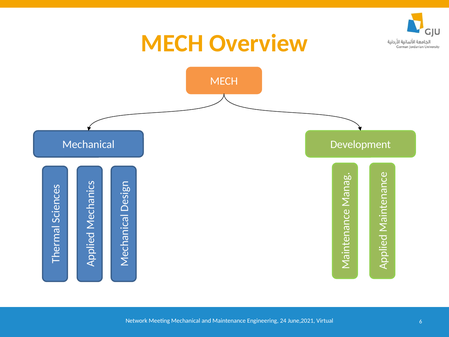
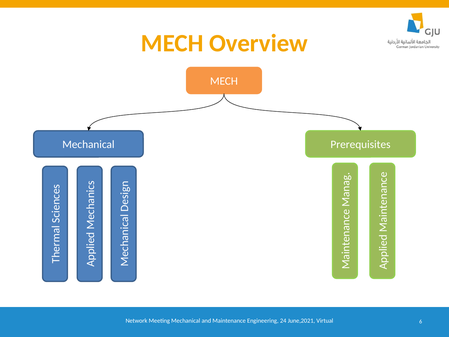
Development: Development -> Prerequisites (360, 145)
